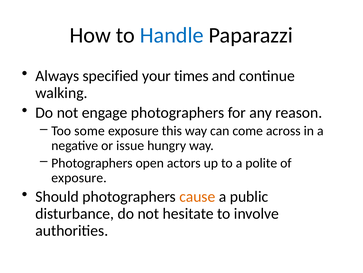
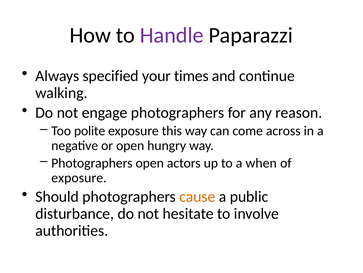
Handle colour: blue -> purple (172, 35)
some: some -> polite (90, 131)
or issue: issue -> open (130, 145)
polite: polite -> when (261, 163)
